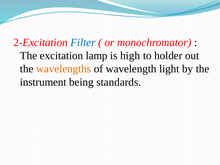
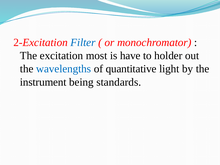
lamp: lamp -> most (97, 56)
high: high -> have (130, 56)
wavelengths colour: orange -> blue (64, 69)
wavelength: wavelength -> quantitative (131, 69)
